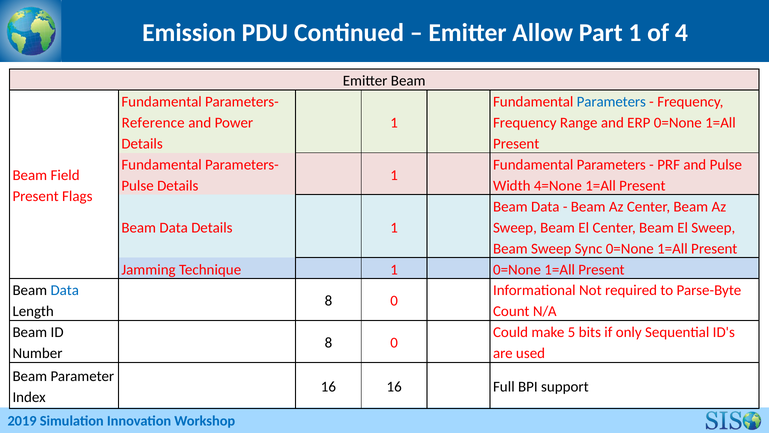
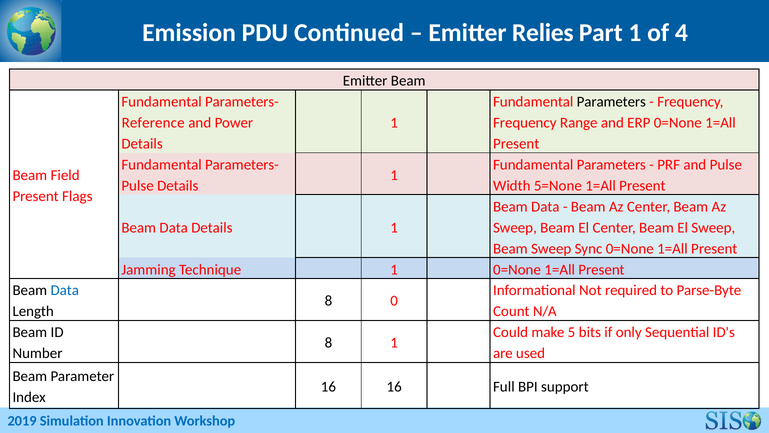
Allow: Allow -> Relies (543, 33)
Parameters colour: blue -> black (611, 102)
4=None: 4=None -> 5=None (558, 186)
0: 0 -> 1 (394, 343)
